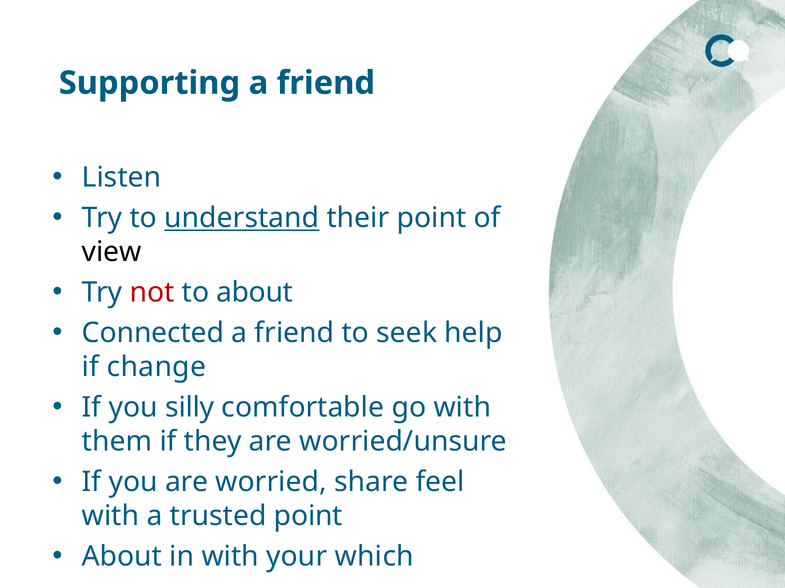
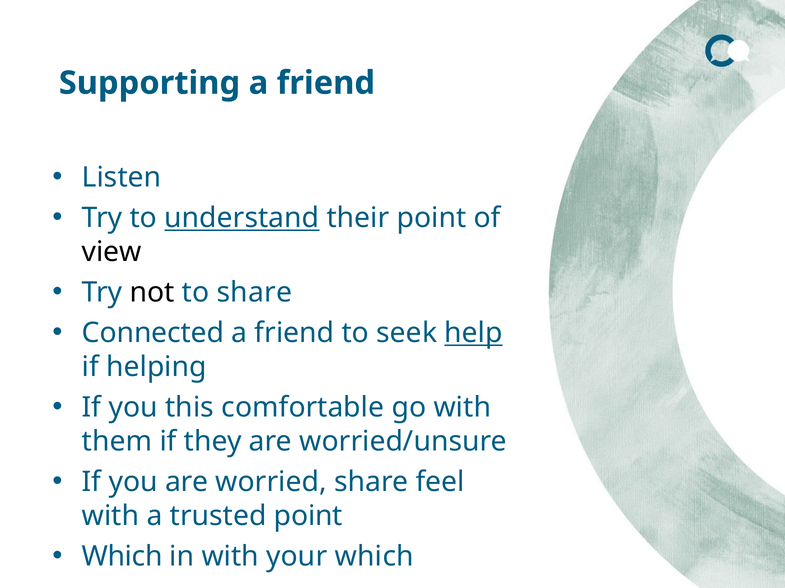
not colour: red -> black (152, 293)
to about: about -> share (254, 293)
help underline: none -> present (474, 334)
change: change -> helping (157, 368)
silly: silly -> this (190, 408)
About: About -> Which (122, 557)
